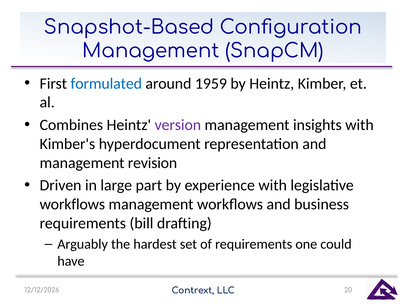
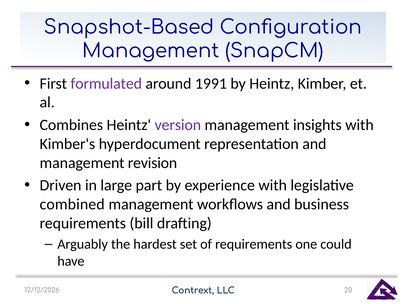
formulated colour: blue -> purple (106, 84)
1959: 1959 -> 1991 (211, 84)
workflows: workflows -> combined (72, 205)
